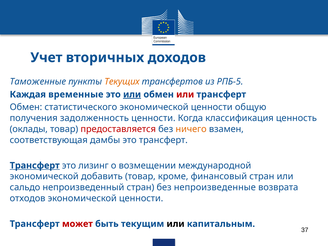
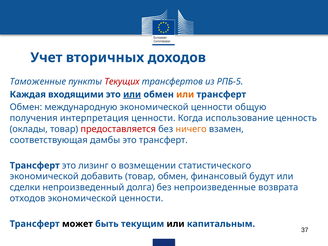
Текущих colour: orange -> red (122, 82)
временные: временные -> входящими (76, 94)
или colour: red -> orange (185, 94)
статистического: статистического -> международную (81, 107)
задолженность: задолженность -> интерпретация (94, 118)
классификация: классификация -> использование (239, 118)
Трансферт underline: present -> none (35, 166)
международной: международной -> статистического (215, 166)
товар кроме: кроме -> обмен (173, 176)
финансовый стран: стран -> будут (262, 176)
сальдо: сальдо -> сделки (25, 187)
непроизведенный стран: стран -> долга (140, 187)
может colour: red -> black (77, 224)
